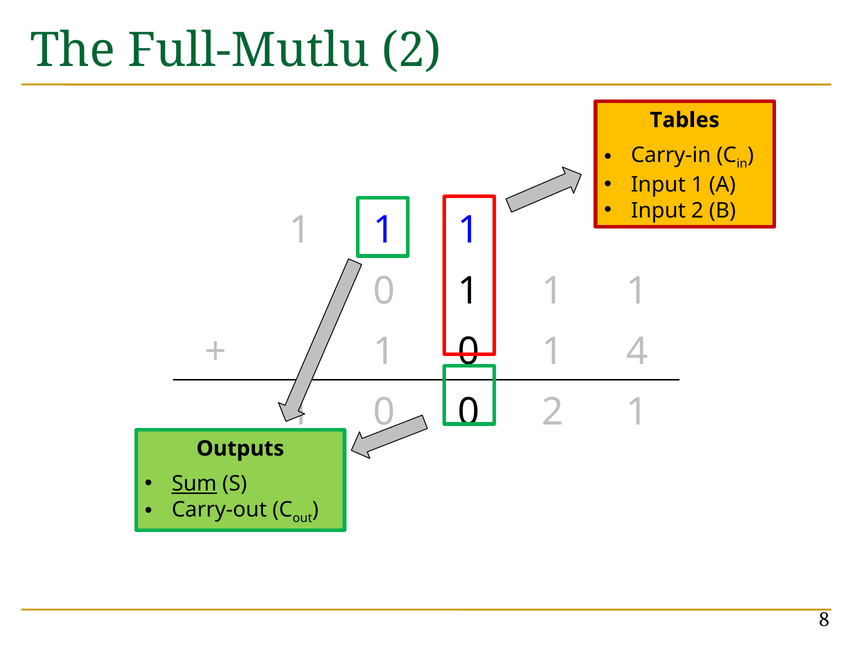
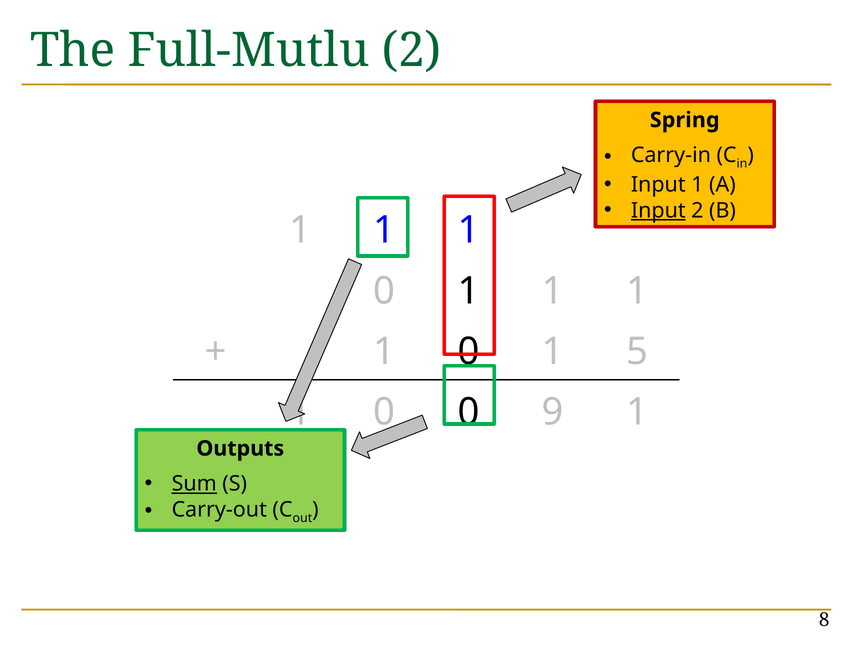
Tables: Tables -> Spring (685, 120)
Input underline: none -> present (658, 211)
4: 4 -> 5 (637, 352)
2: 2 -> 9 (553, 412)
